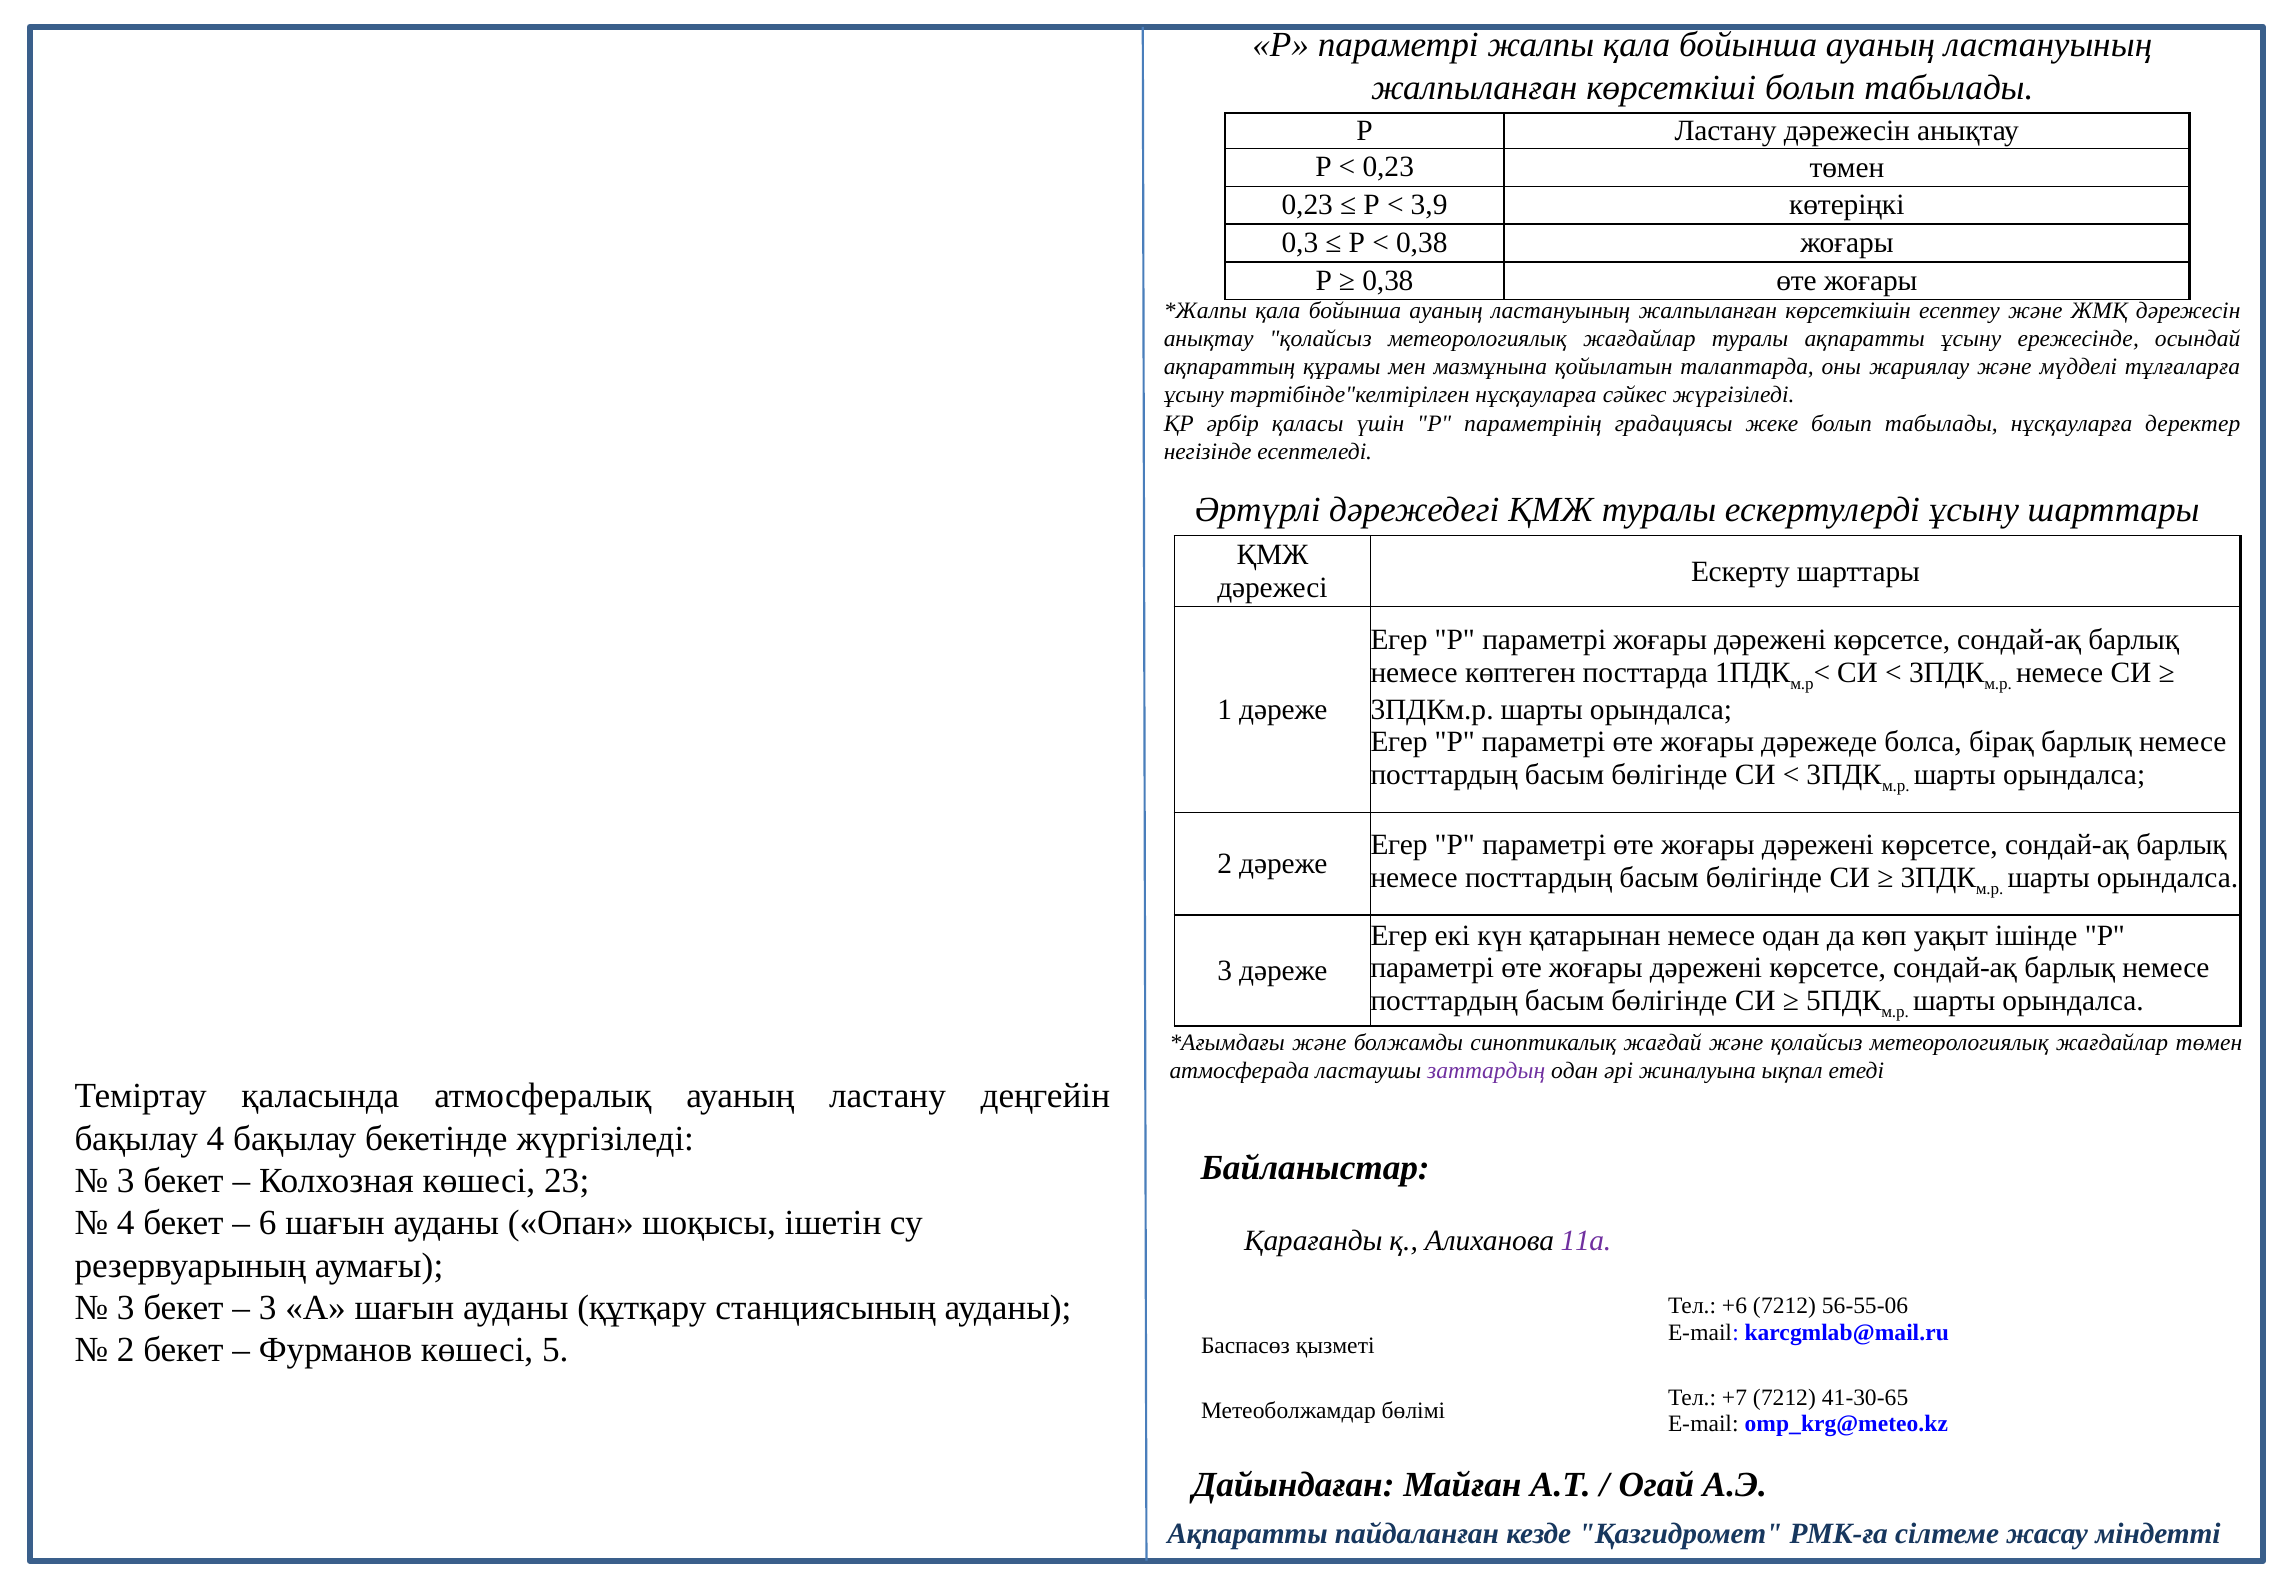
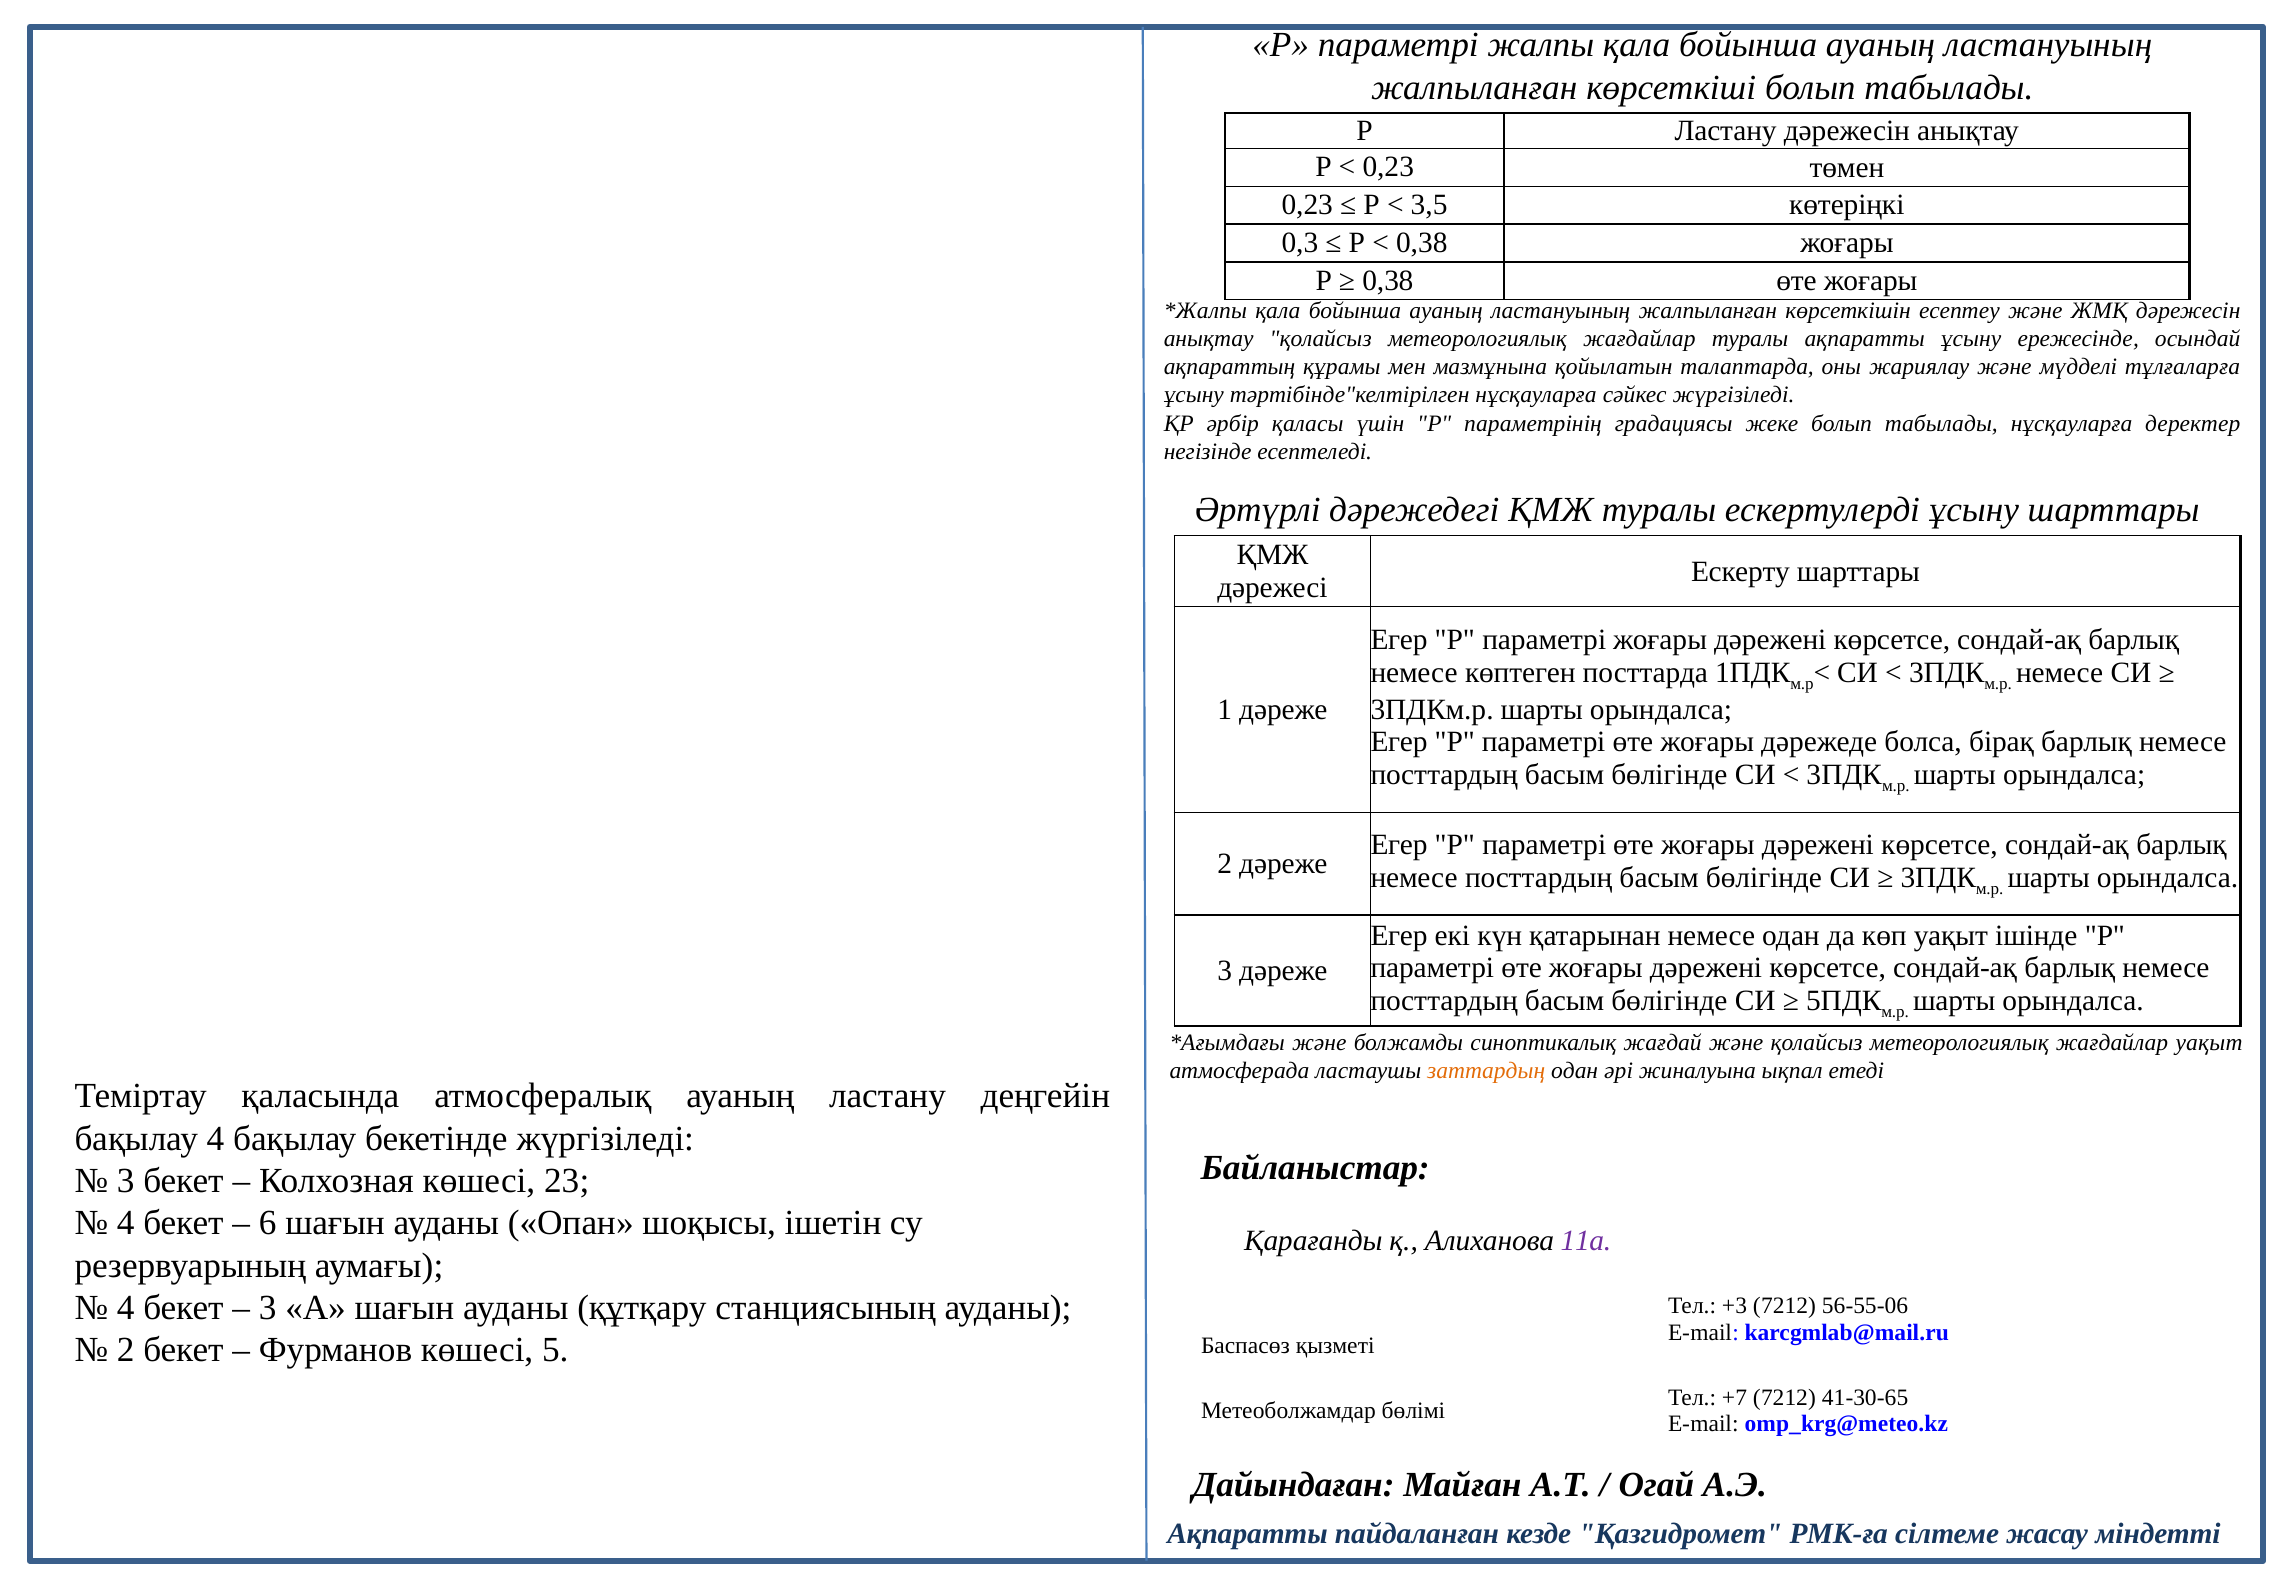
3,9: 3,9 -> 3,5 (1429, 205)
жағдайлар төмен: төмен -> уақыт (2209, 1042)
заттардың colour: purple -> orange (1486, 1070)
3: 3 -> 4 (126, 1307)
+6: +6 -> +3 (1734, 1306)
